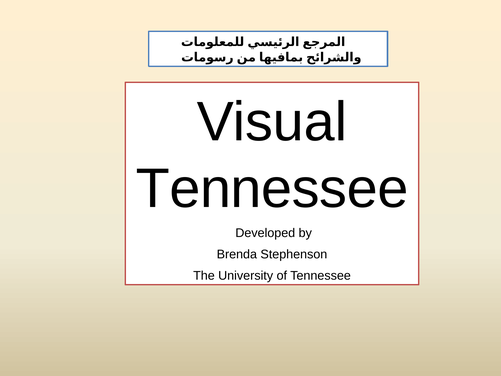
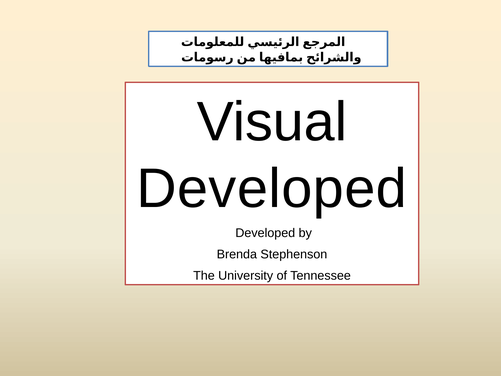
Tennessee: Tennessee -> Developed (272, 189)
